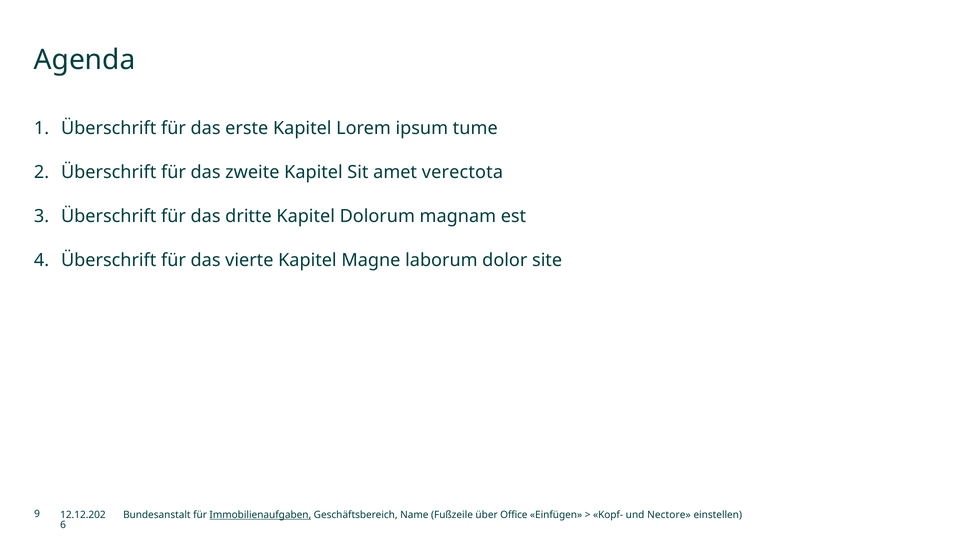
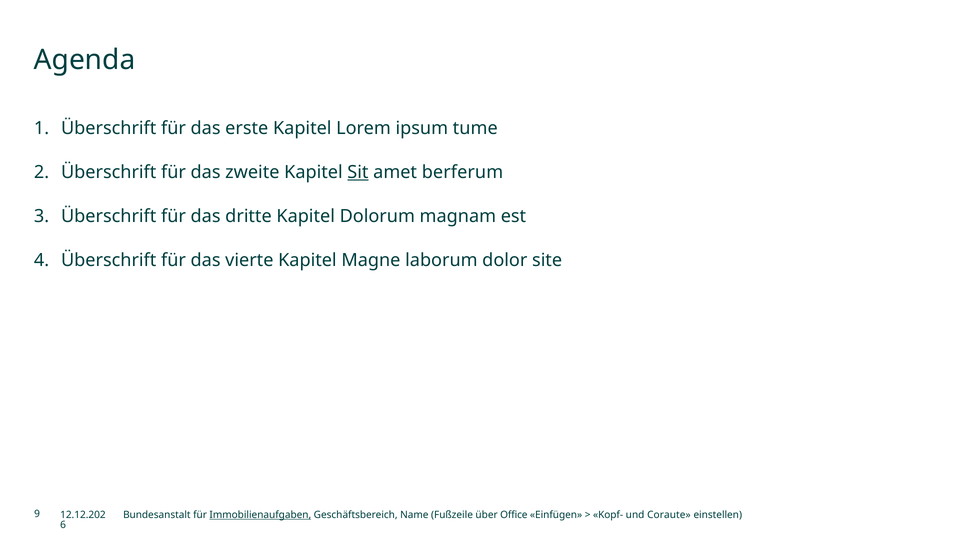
Sit underline: none -> present (358, 172)
verectota: verectota -> berferum (462, 172)
Nectore: Nectore -> Coraute (669, 515)
